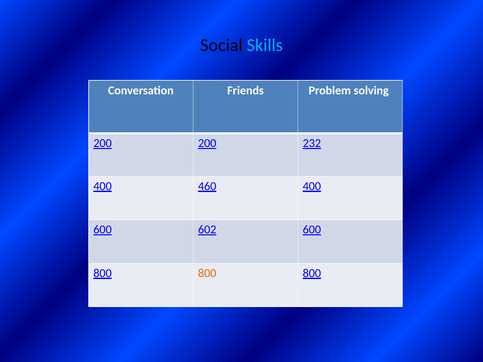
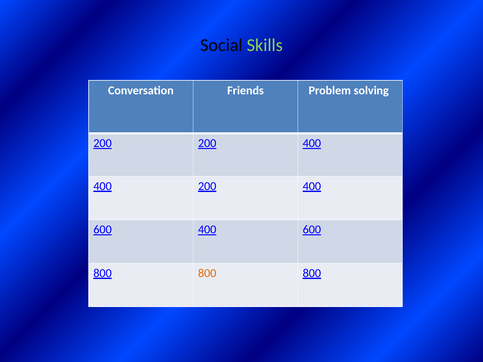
Skills colour: light blue -> light green (265, 45)
200 200 232: 232 -> 400 (312, 143)
400 460: 460 -> 200 (207, 186)
600 602: 602 -> 400 (207, 230)
